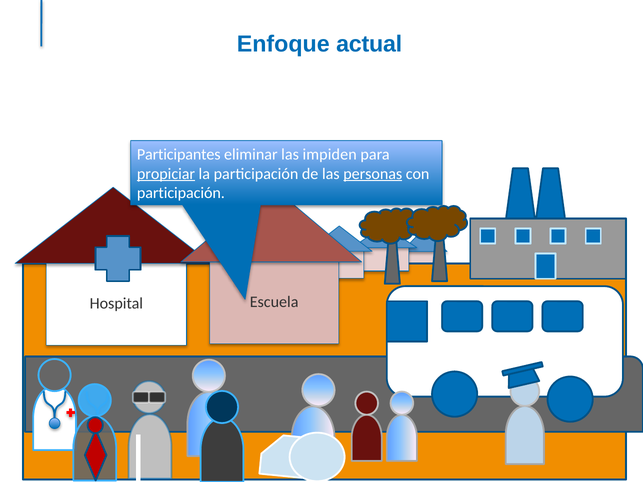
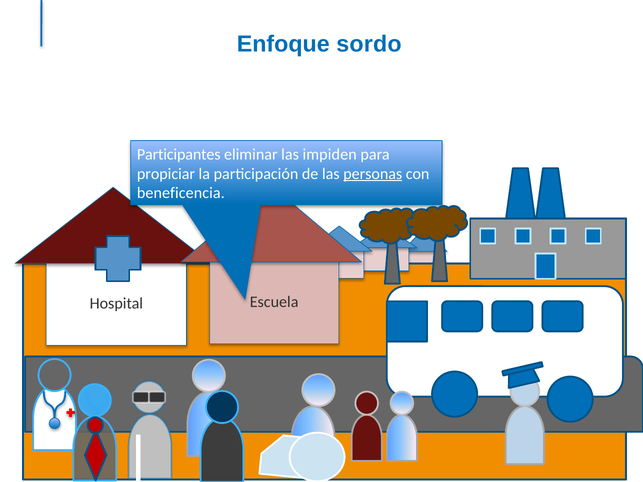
actual: actual -> sordo (369, 44)
propiciar underline: present -> none (166, 174)
participación: participación -> beneficencia (181, 193)
